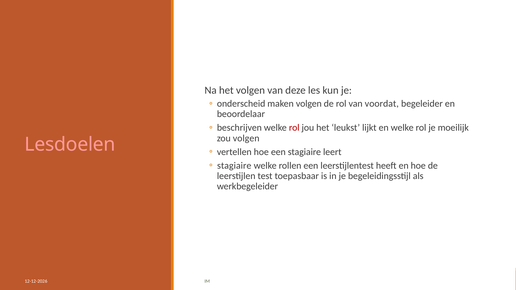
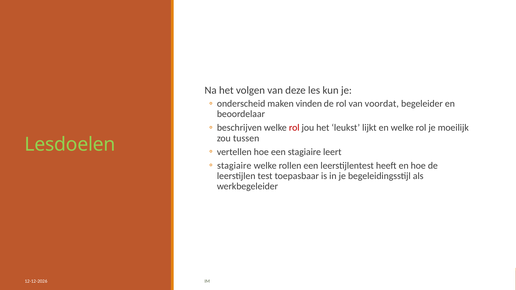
maken volgen: volgen -> vinden (309, 104)
zou volgen: volgen -> tussen (246, 138)
Lesdoelen colour: pink -> light green (70, 145)
